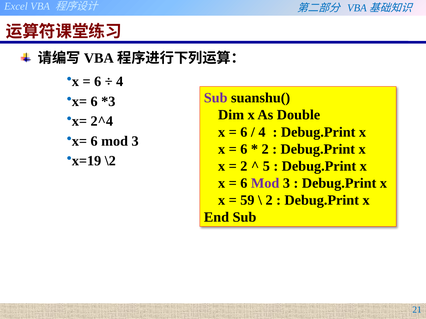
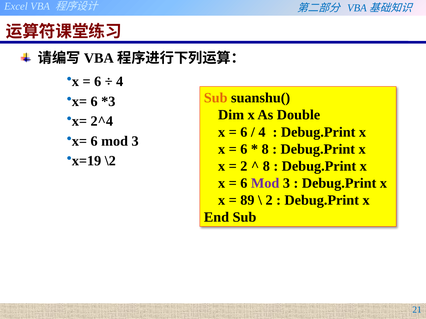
Sub colour: purple -> orange (216, 98)
2: 2 -> 8 (265, 149)
5: 5 -> 8 (266, 166)
59: 59 -> 89 (247, 200)
